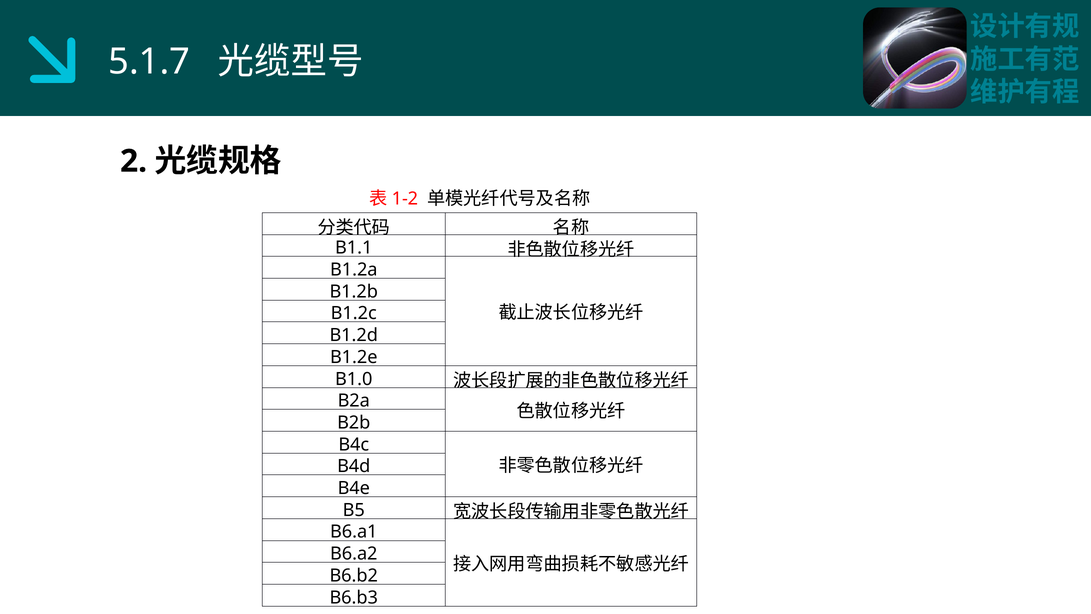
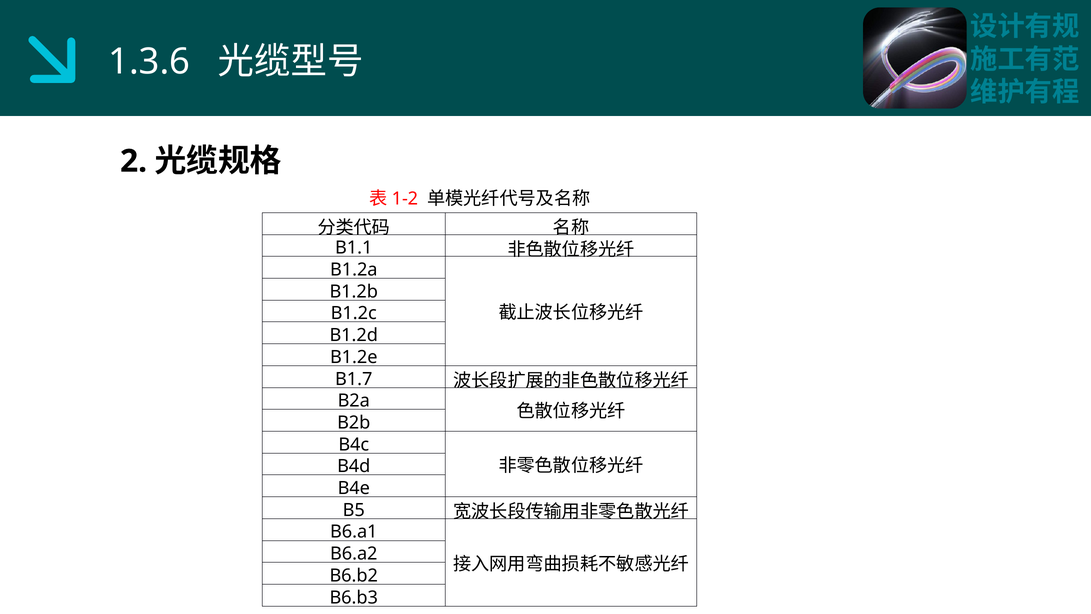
5.1.7: 5.1.7 -> 1.3.6 (149, 62)
B1.0: B1.0 -> B1.7 (354, 379)
